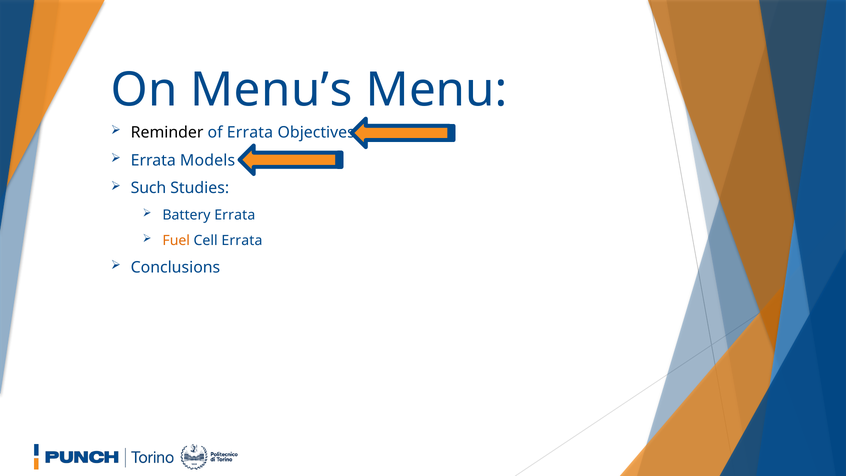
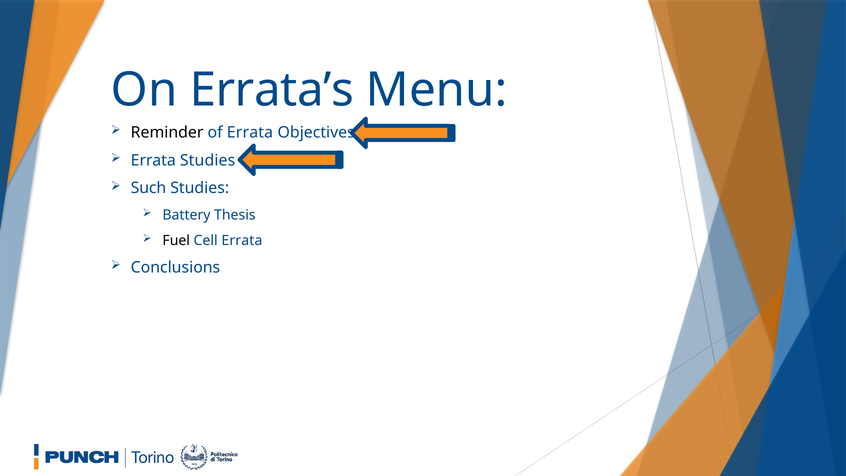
Menu’s: Menu’s -> Errata’s (272, 90)
Errata Models: Models -> Studies (208, 160)
Battery Errata: Errata -> Thesis (235, 215)
Fuel colour: orange -> black (176, 241)
